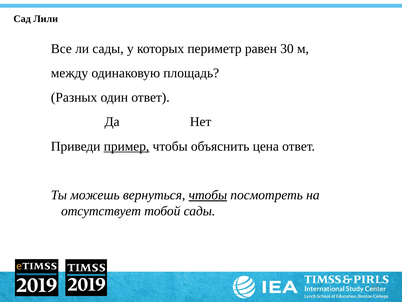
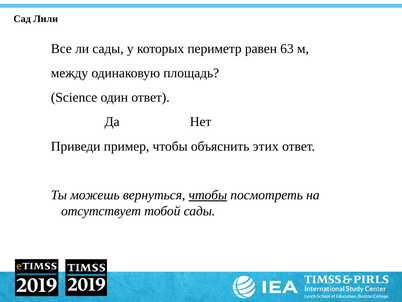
30: 30 -> 63 (287, 49)
Разных: Разных -> Science (74, 97)
пример underline: present -> none (127, 146)
цена: цена -> этих (266, 146)
